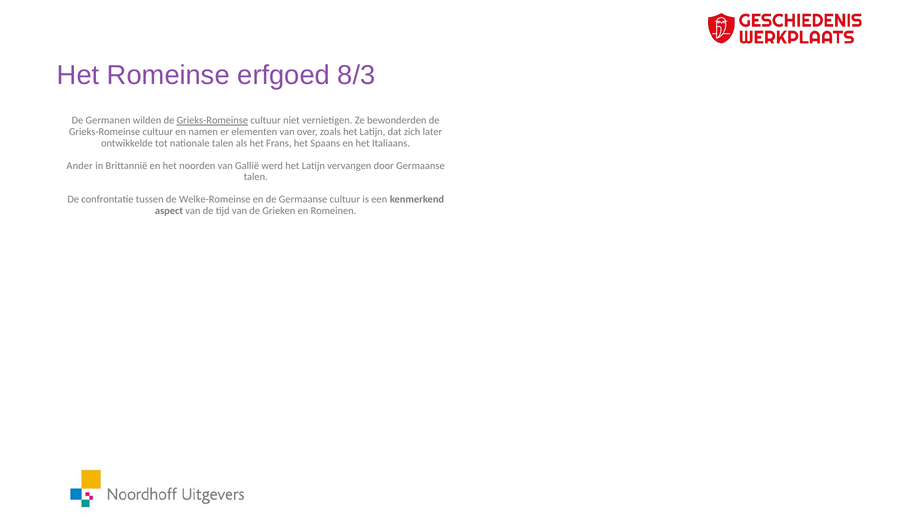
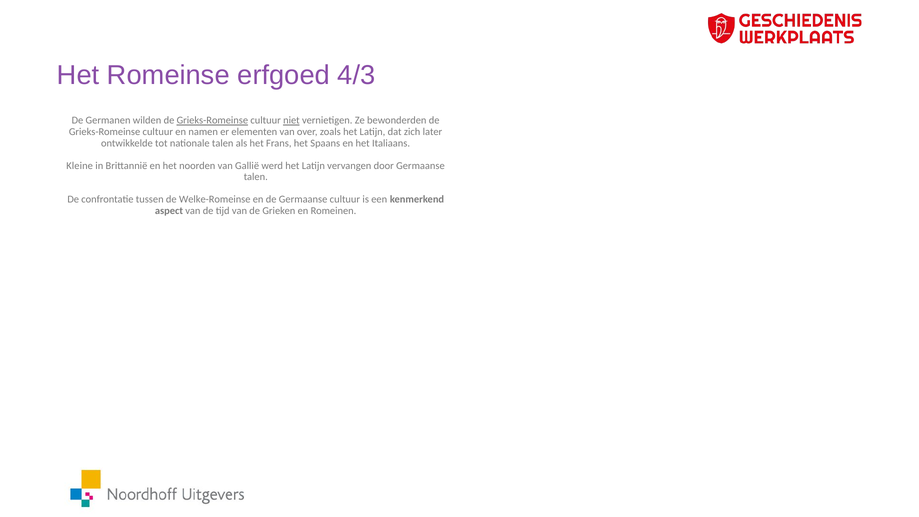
8/3: 8/3 -> 4/3 (356, 75)
niet underline: none -> present (291, 120)
Ander: Ander -> Kleine (80, 166)
